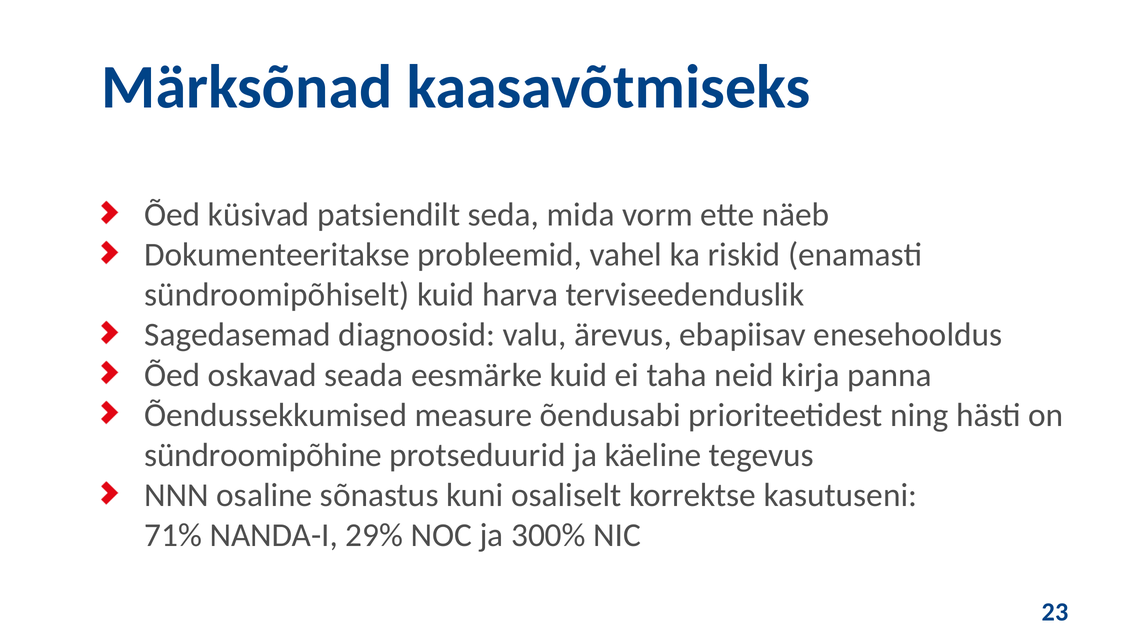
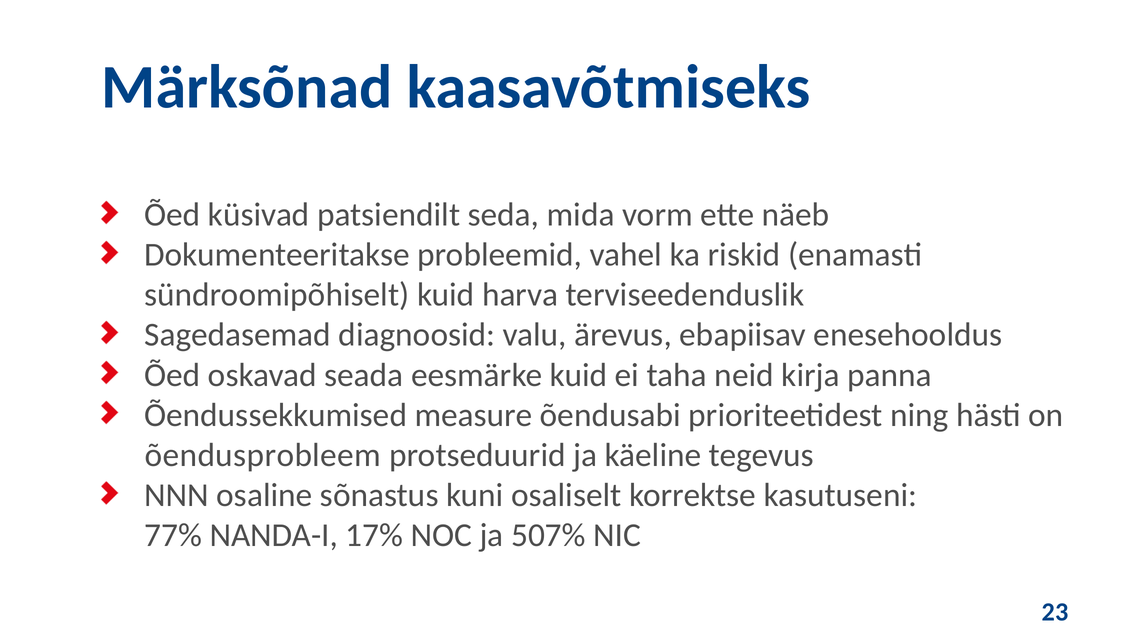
sündroomipõhine: sündroomipõhine -> õendusprobleem (263, 455)
71%: 71% -> 77% (173, 535)
29%: 29% -> 17% (374, 535)
300%: 300% -> 507% (548, 535)
